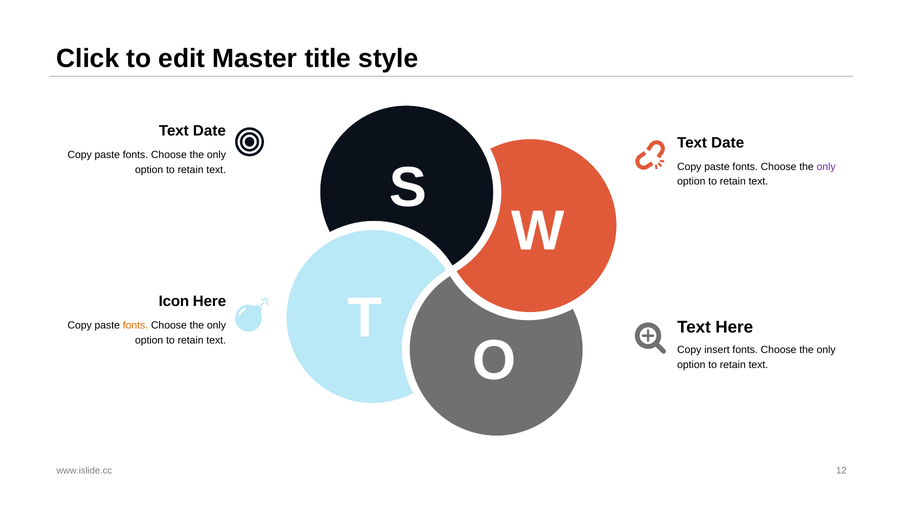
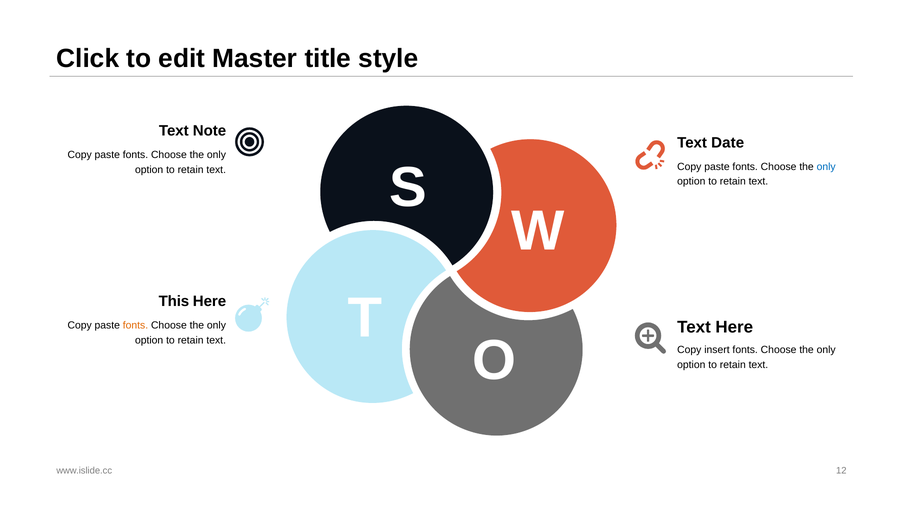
Date: Date -> Note (210, 131)
only colour: purple -> blue (826, 167)
Icon: Icon -> This (174, 301)
